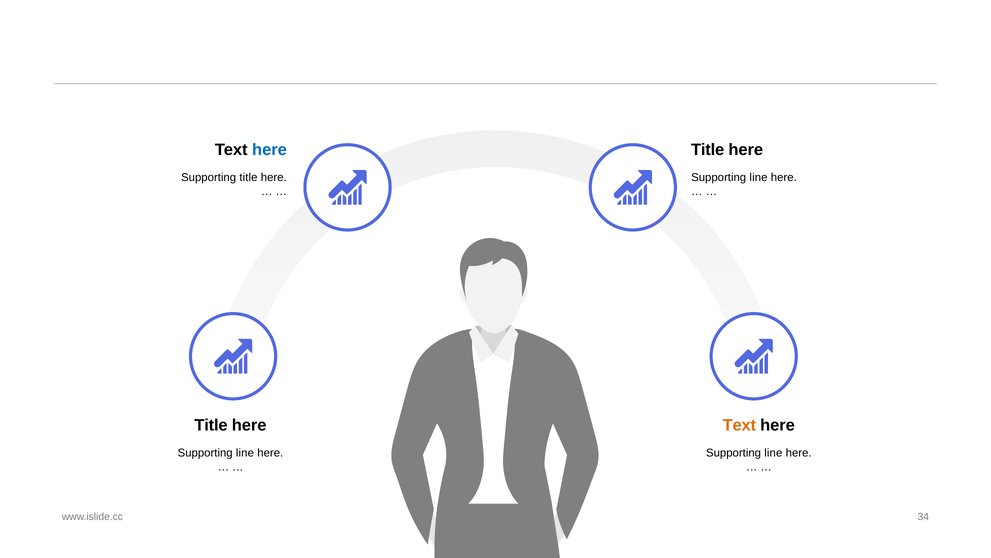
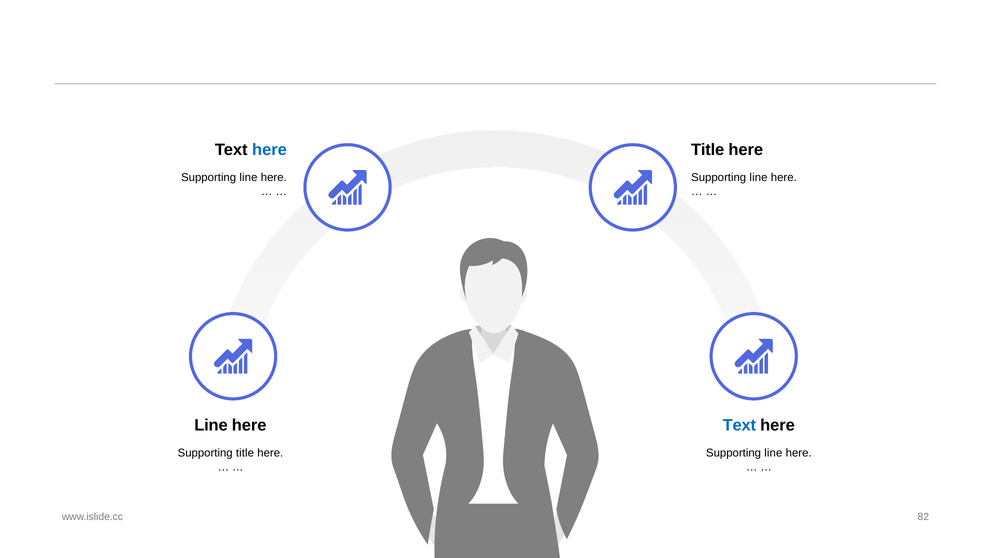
title: title -> line (248, 177)
Title: Title -> Line (211, 425)
Text colour: orange -> blue (739, 425)
line: line -> title (245, 453)
34: 34 -> 82 (923, 516)
